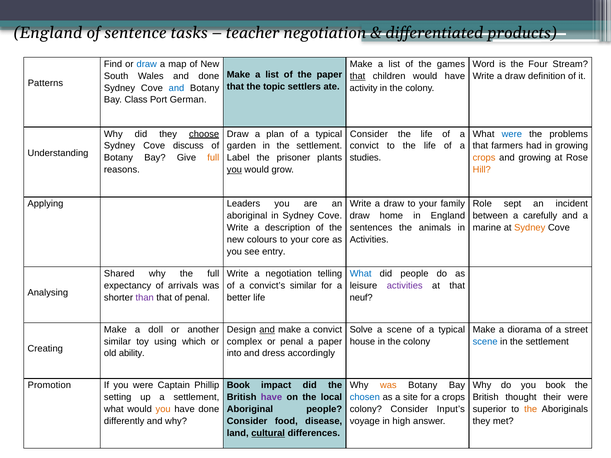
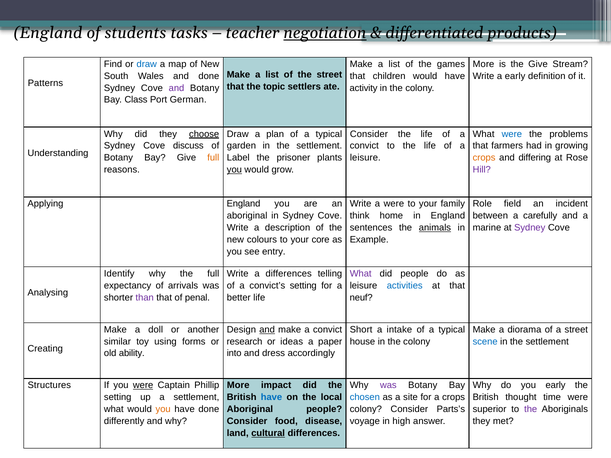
sentence: sentence -> students (135, 33)
negotiation underline: none -> present (325, 33)
Word: Word -> More (484, 64)
the Four: Four -> Give (538, 64)
the paper: paper -> street (329, 75)
that underline: present -> none (358, 76)
draw: draw -> early (515, 76)
and colour: blue -> purple (176, 88)
studies: studies -> leisure (365, 158)
and growing: growing -> differing (535, 158)
Hill colour: orange -> purple (482, 170)
Applying Leaders: Leaders -> England (244, 204)
draw: draw -> were (394, 204)
sept: sept -> field (512, 204)
draw: draw -> think (360, 216)
animals underline: none -> present (435, 228)
Sydney colour: orange -> purple (530, 228)
Activities: Activities -> Example (369, 240)
Shared: Shared -> Identify (119, 274)
a negotiation: negotiation -> differences (289, 274)
What colour: blue -> purple (361, 274)
convict’s similar: similar -> setting (303, 286)
activities colour: purple -> blue (405, 286)
Solve: Solve -> Short (361, 330)
a scene: scene -> intake (399, 330)
which: which -> forms (194, 342)
complex: complex -> research (245, 342)
or penal: penal -> ideas (292, 342)
Promotion: Promotion -> Structures (49, 386)
were underline: none -> present (143, 386)
Book: Book -> More (238, 386)
was colour: orange -> purple (388, 386)
you book: book -> early (556, 386)
have colour: purple -> blue (271, 398)
their: their -> time (552, 398)
Input’s: Input’s -> Parts’s (451, 409)
the colour: orange -> purple (531, 409)
